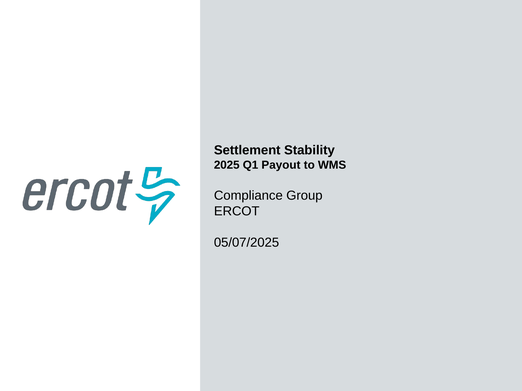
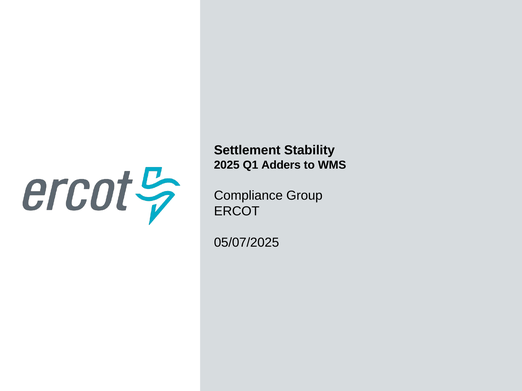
Payout: Payout -> Adders (281, 165)
